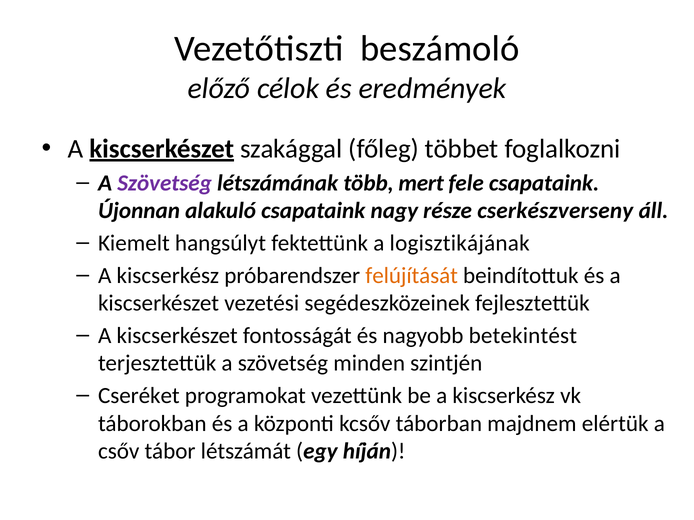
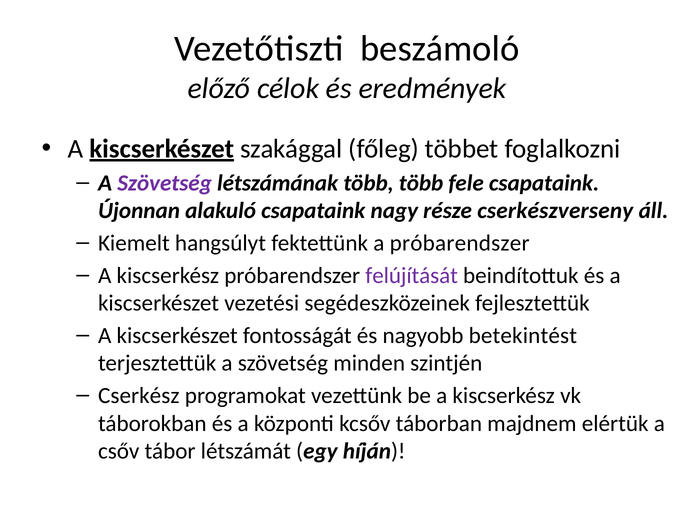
több mert: mert -> több (421, 183)
a logisztikájának: logisztikájának -> próbarendszer (460, 243)
felújítását colour: orange -> purple (412, 276)
Cseréket: Cseréket -> Cserkész (139, 396)
